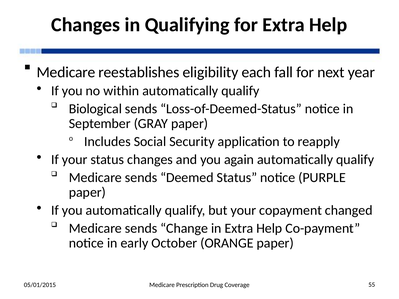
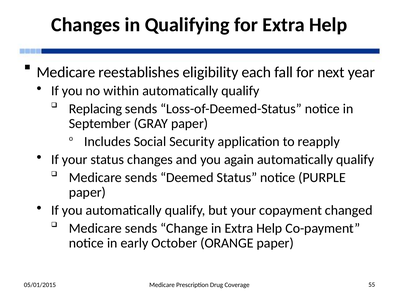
Biological: Biological -> Replacing (95, 109)
